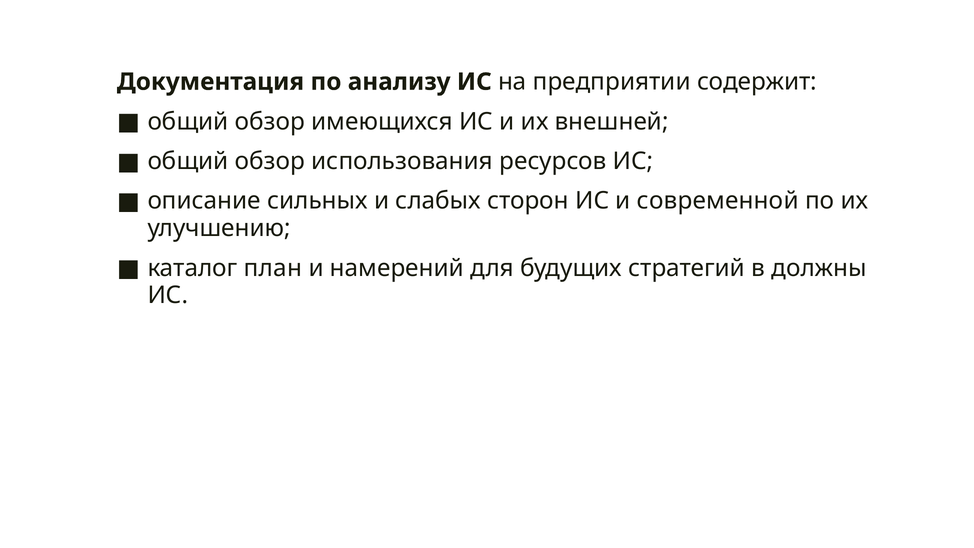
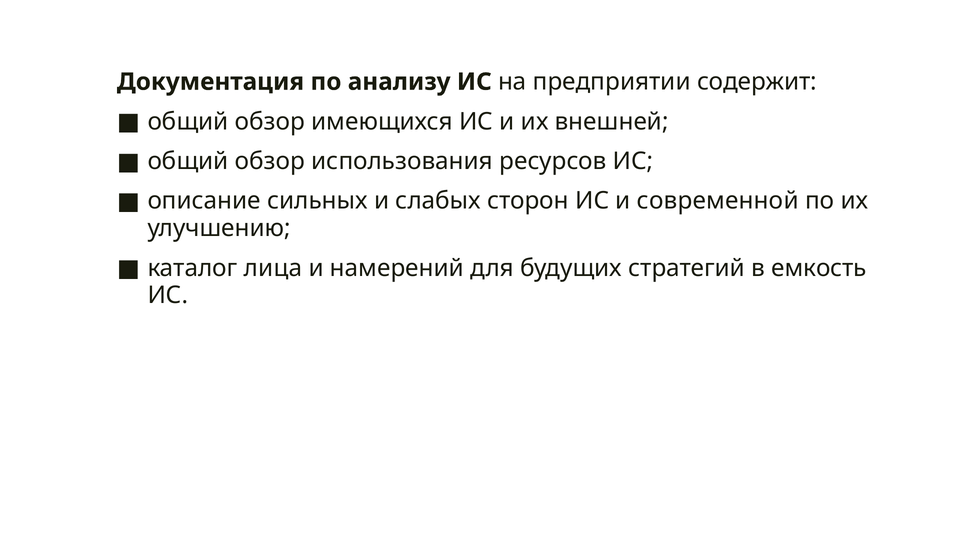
план: план -> лица (273, 268)
должны: должны -> емкость (819, 268)
